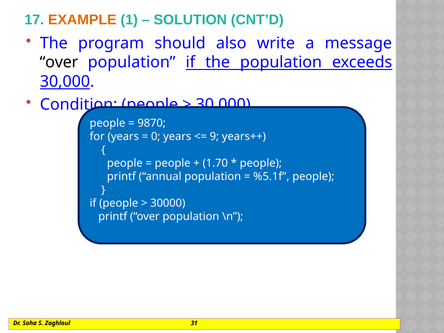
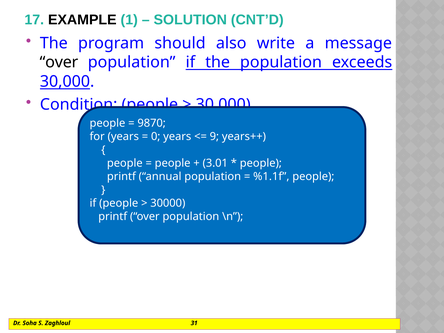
EXAMPLE colour: orange -> black (82, 20)
1.70: 1.70 -> 3.01 (215, 163)
%5.1f: %5.1f -> %1.1f (271, 177)
